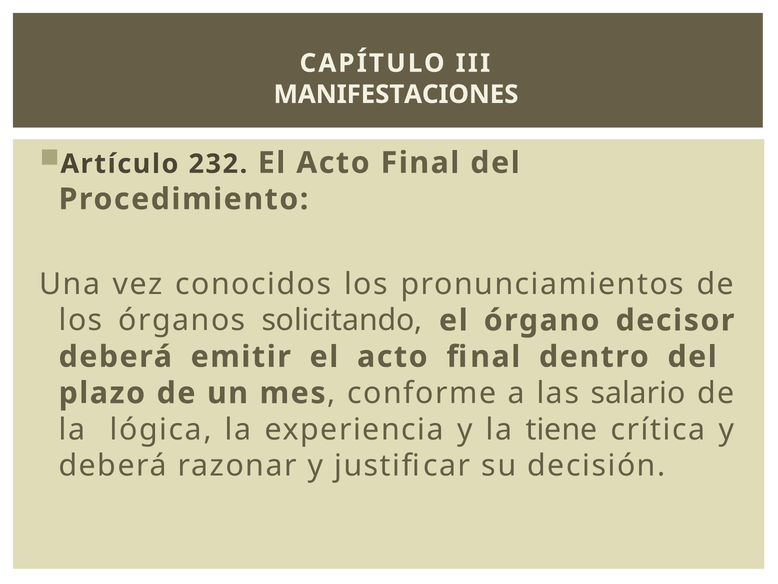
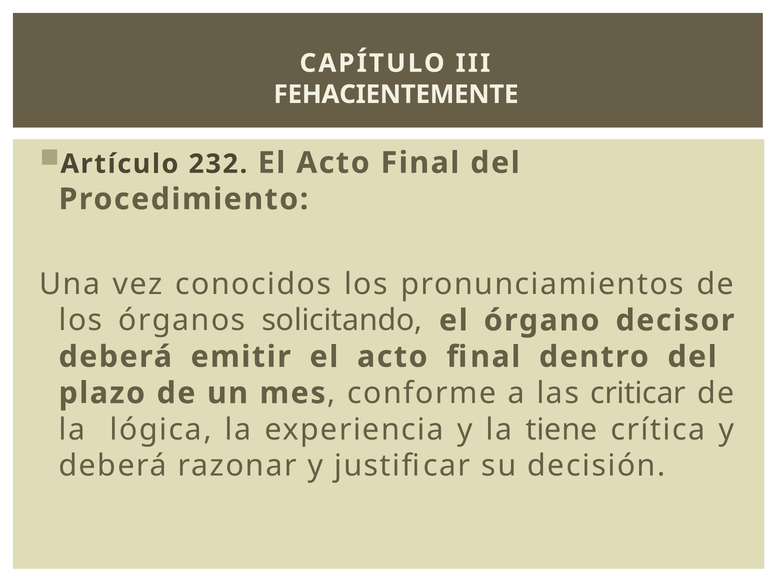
MANIFESTACIONES: MANIFESTACIONES -> FEHACIENTEMENTE (396, 94)
salario: salario -> criticar (638, 393)
